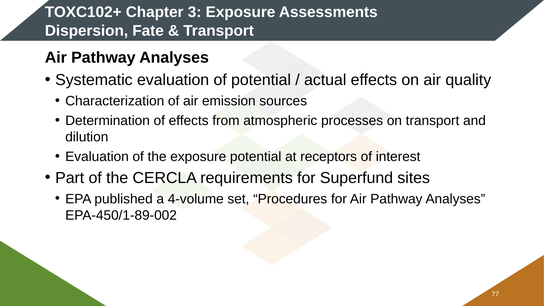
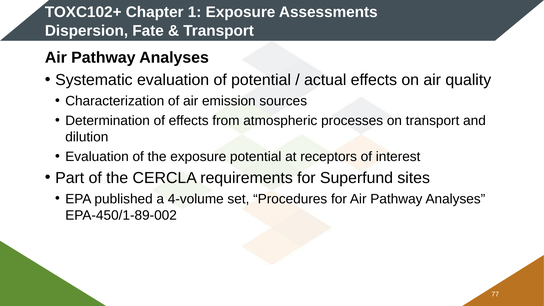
3: 3 -> 1 (195, 12)
